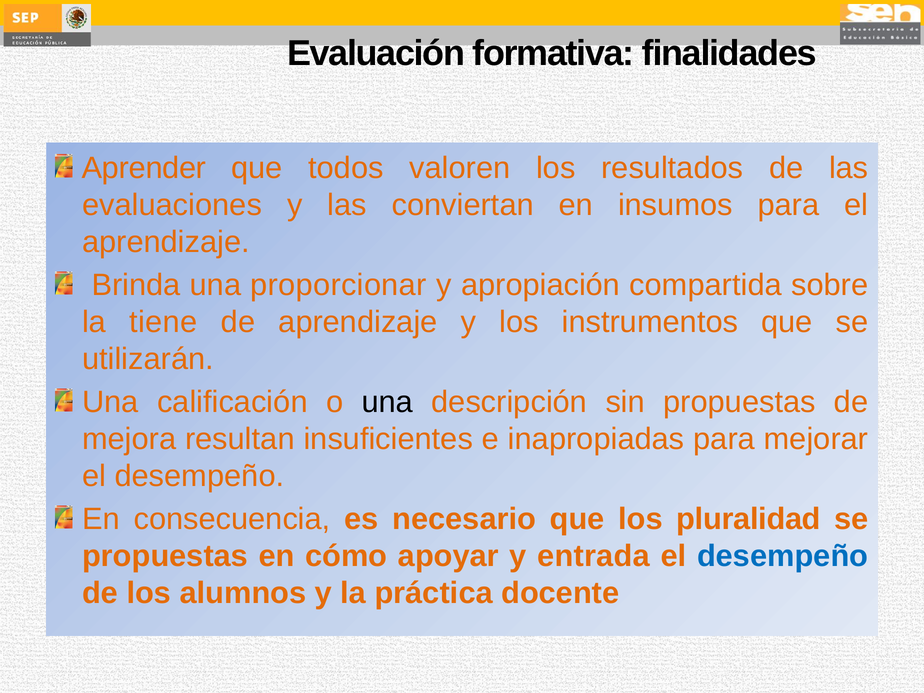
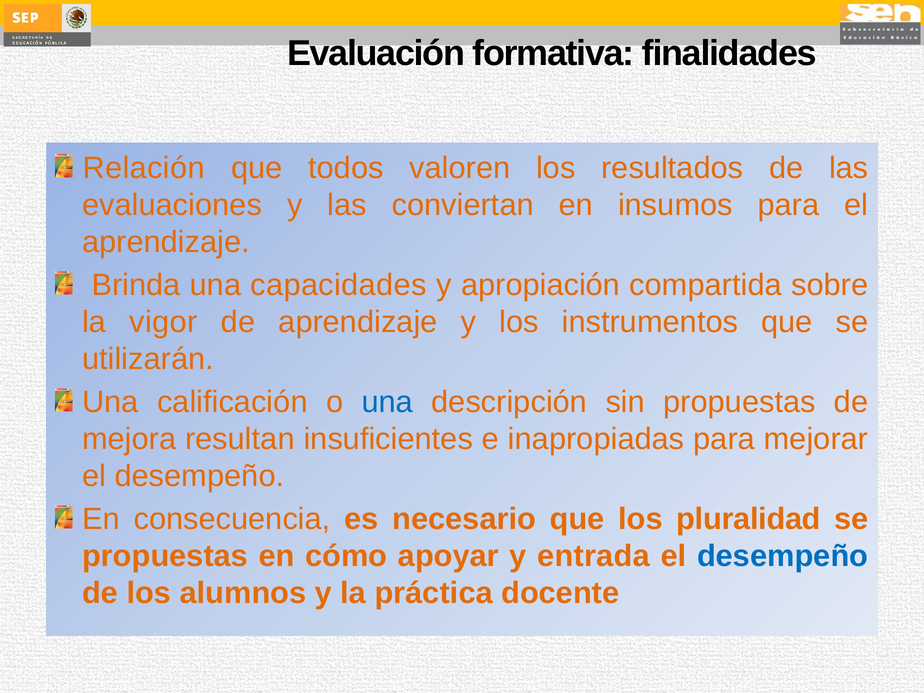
Aprender: Aprender -> Relación (144, 168)
proporcionar: proporcionar -> capacidades (338, 285)
tiene: tiene -> vigor (163, 322)
una colour: black -> blue (387, 402)
